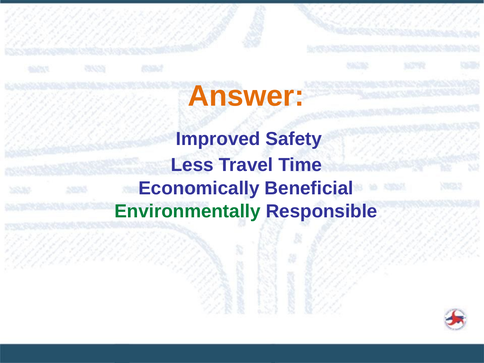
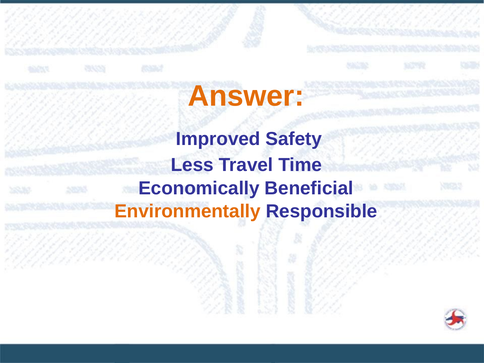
Environmentally colour: green -> orange (188, 211)
